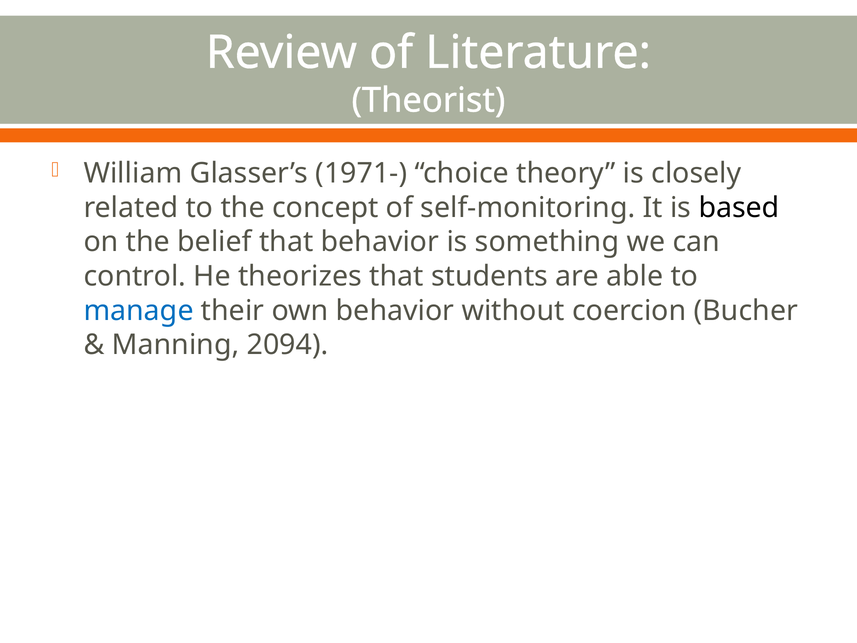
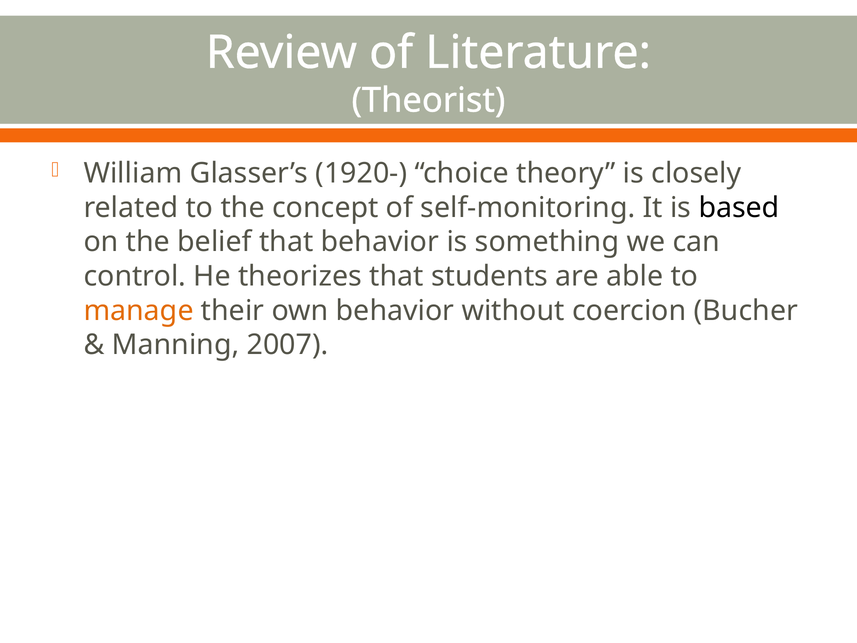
1971-: 1971- -> 1920- (361, 173)
manage colour: blue -> orange (139, 311)
2094: 2094 -> 2007 (288, 345)
